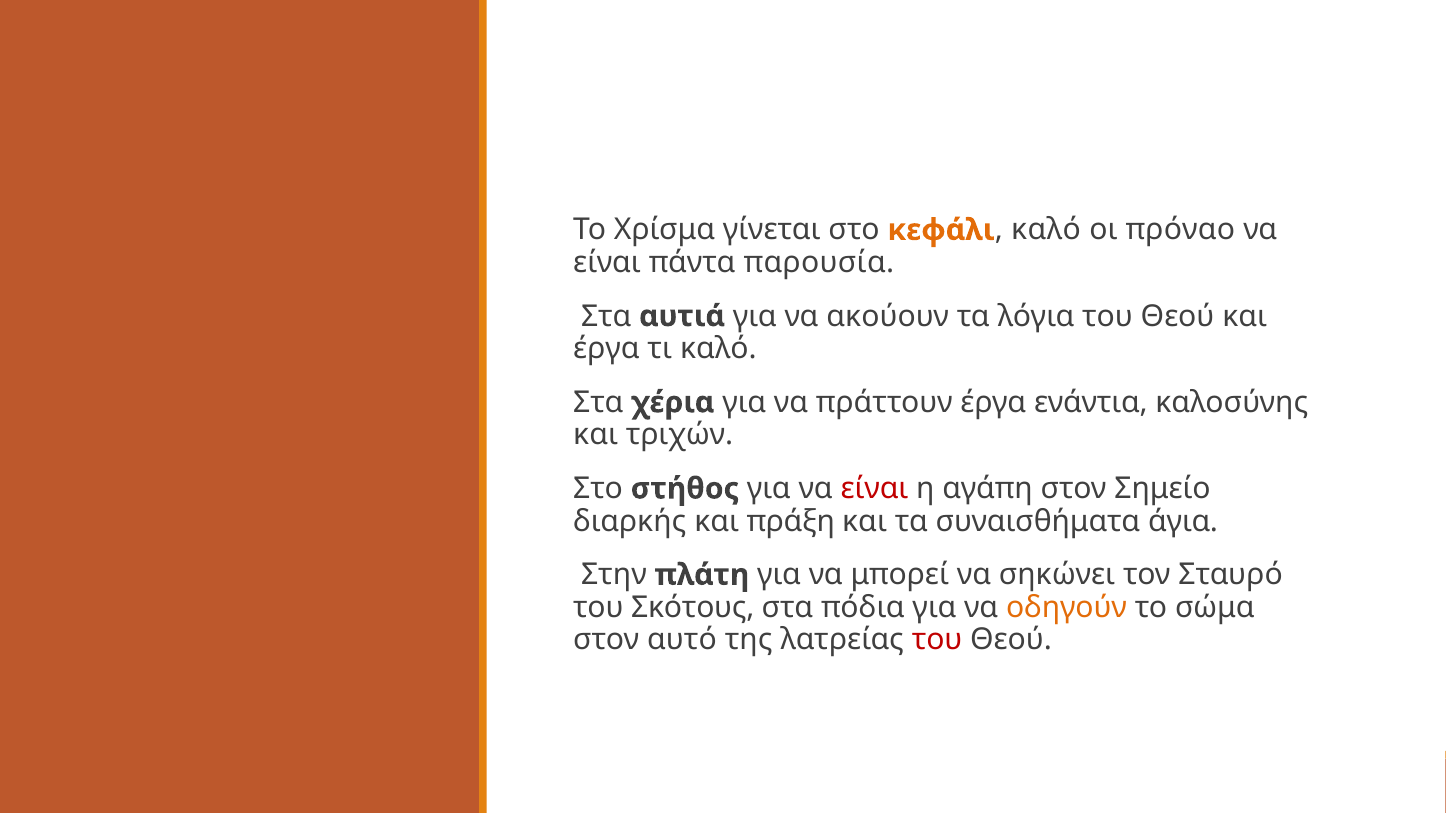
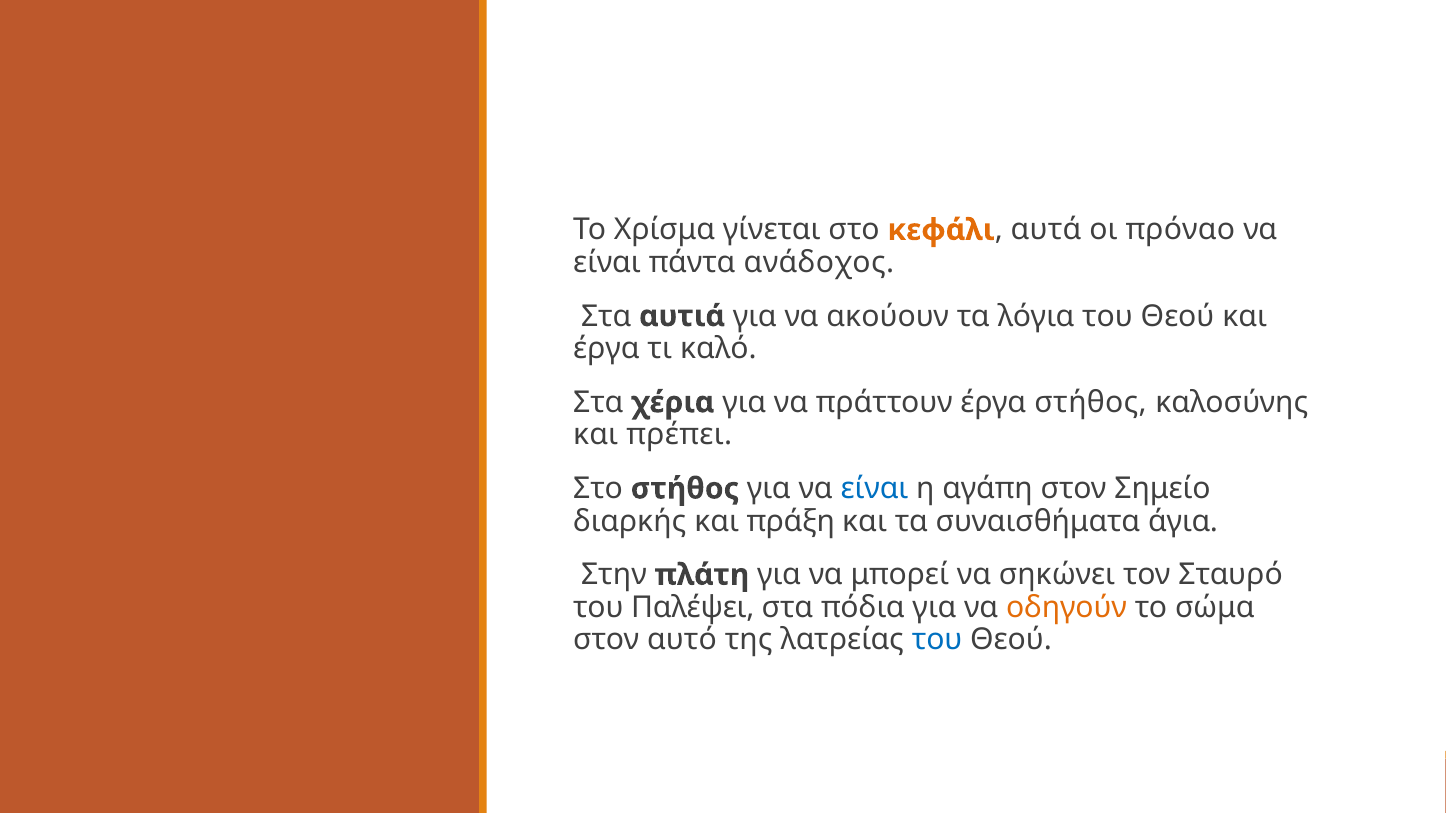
καλό: καλό -> αυτά (1046, 230)
παρουσία: παρουσία -> ανάδοχος (819, 263)
έργα ενάντια: ενάντια -> στήθος (1091, 403)
τριχών: τριχών -> πρέπει (679, 435)
είναι colour: red -> blue (874, 489)
Σκότους: Σκότους -> Παλέψει (693, 608)
του colour: red -> blue (937, 640)
